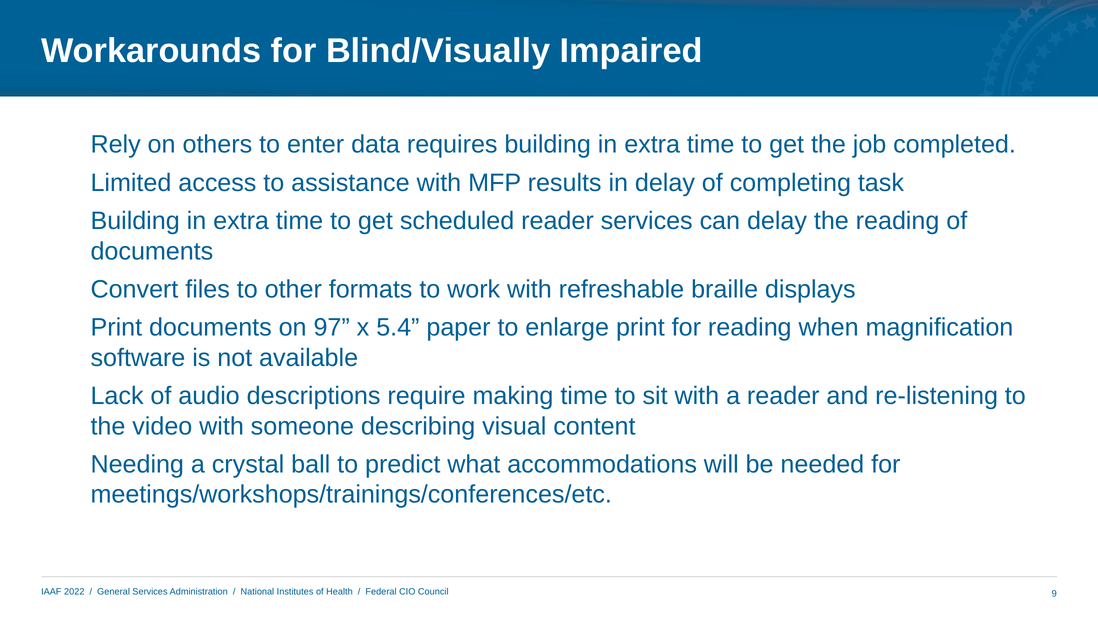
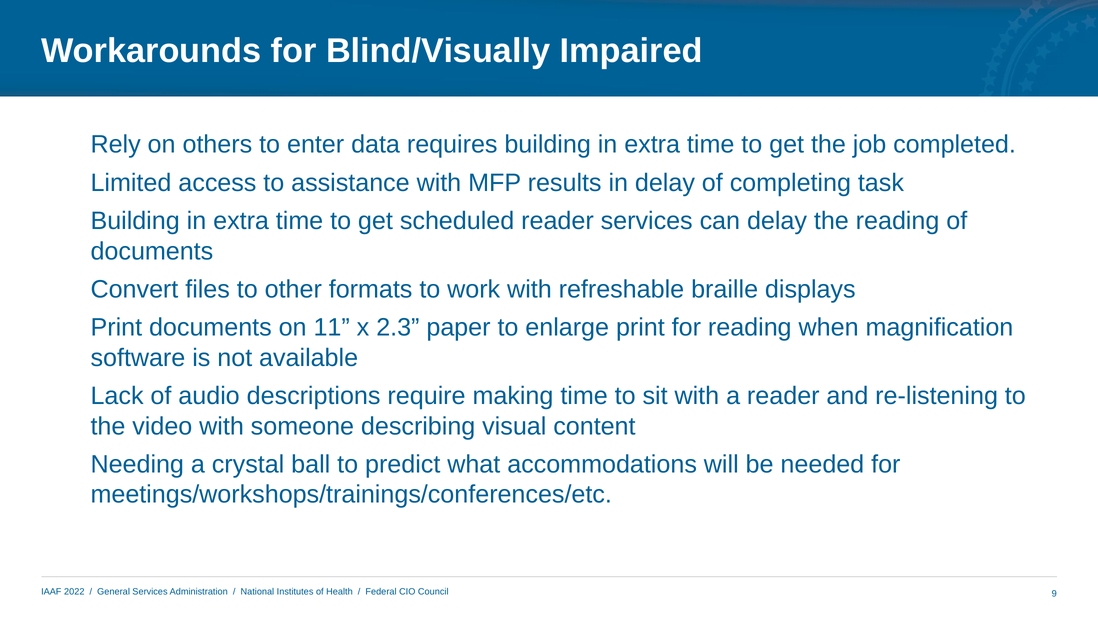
97: 97 -> 11 (332, 327)
5.4: 5.4 -> 2.3 (398, 327)
